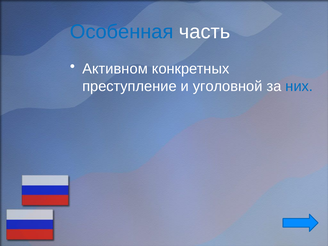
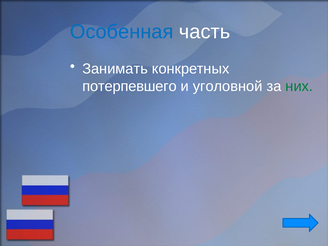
Активном: Активном -> Занимать (115, 69)
преступление: преступление -> потерпевшего (130, 86)
них colour: blue -> green (299, 86)
